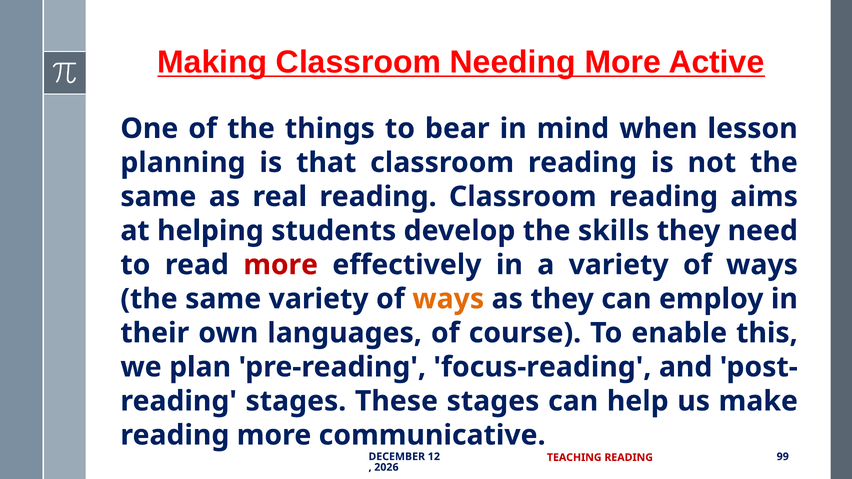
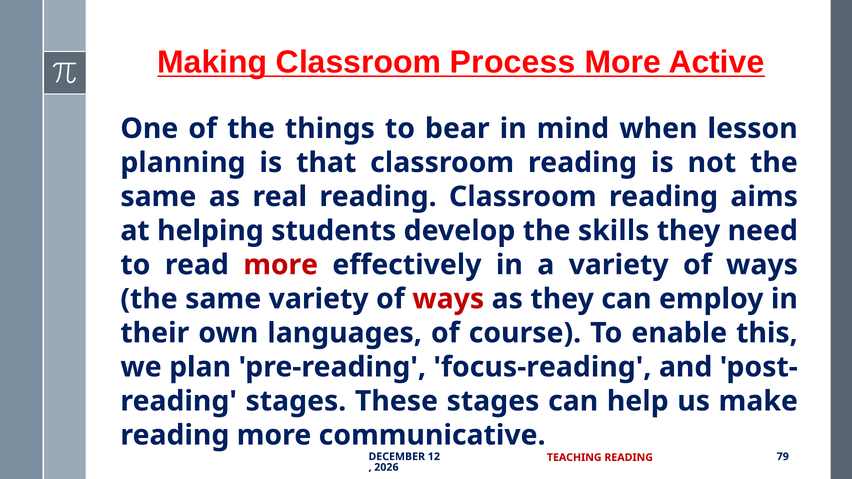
Needing: Needing -> Process (513, 62)
ways colour: orange -> red (448, 299)
99: 99 -> 79 (783, 457)
